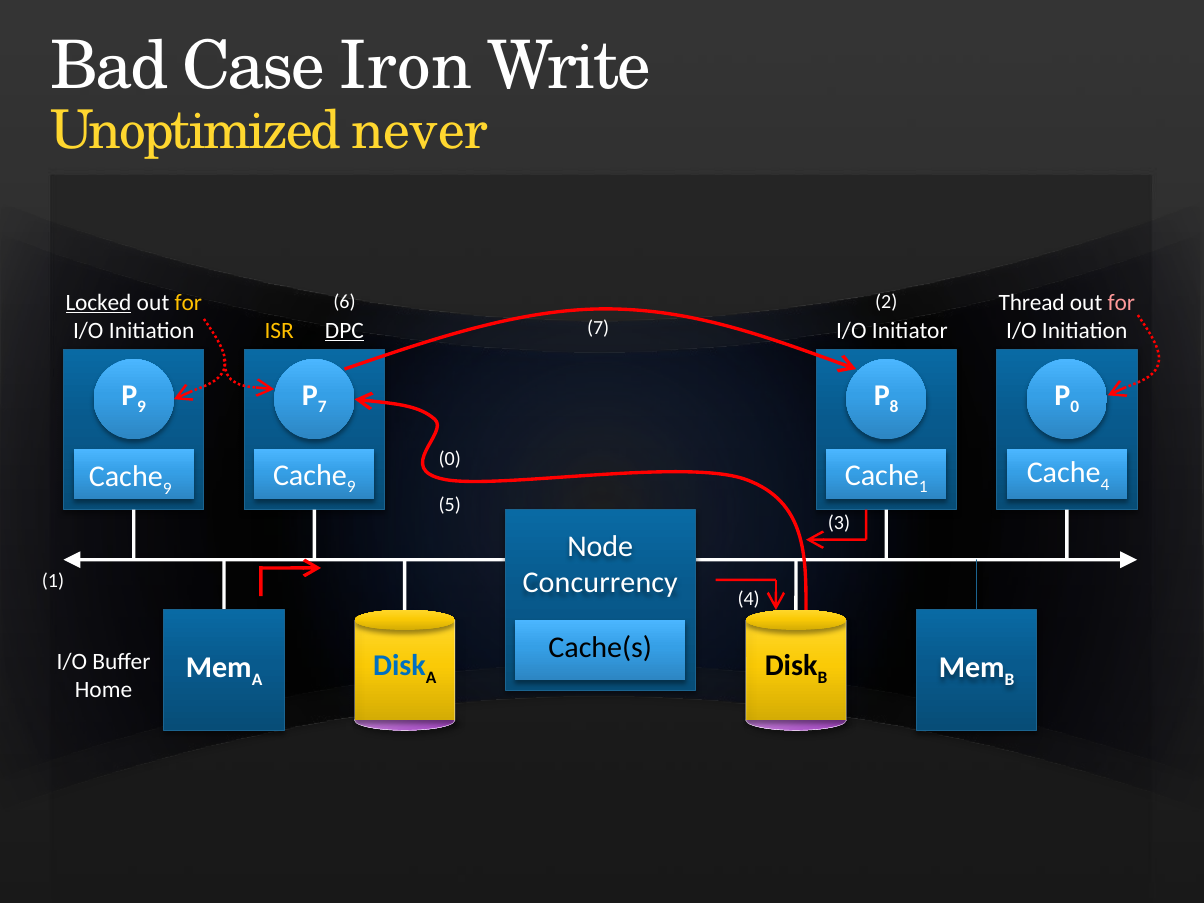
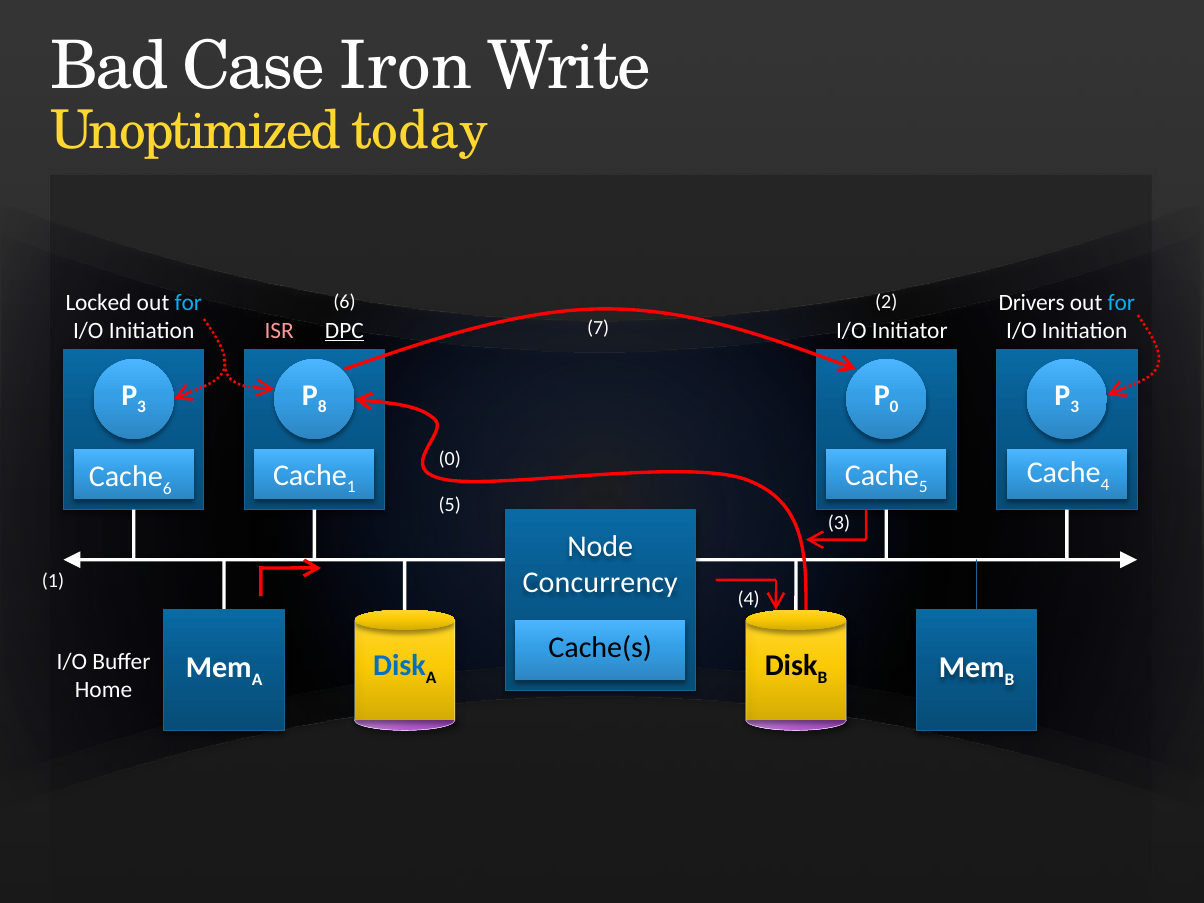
never: never -> today (420, 131)
Locked underline: present -> none (98, 302)
for colour: yellow -> light blue (188, 302)
Thread: Thread -> Drivers (1032, 302)
for colour: pink -> light blue (1121, 302)
ISR colour: yellow -> pink (279, 331)
9: 9 -> 3 (142, 407)
7: 7 -> 8 (322, 407)
8: 8 -> 0 (894, 407)
0: 0 -> 3 (1075, 407)
9: 9 -> 1 (351, 487)
1: 1 -> 5 (923, 487)
9: 9 -> 6 (167, 488)
